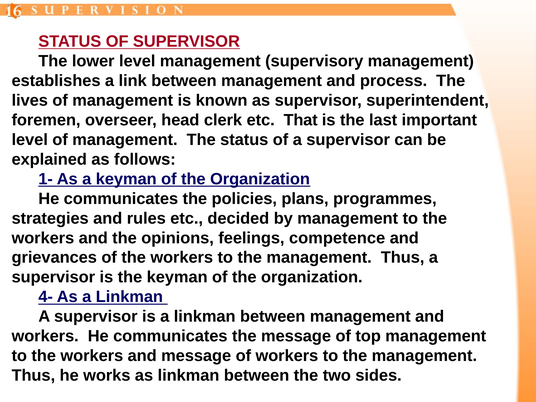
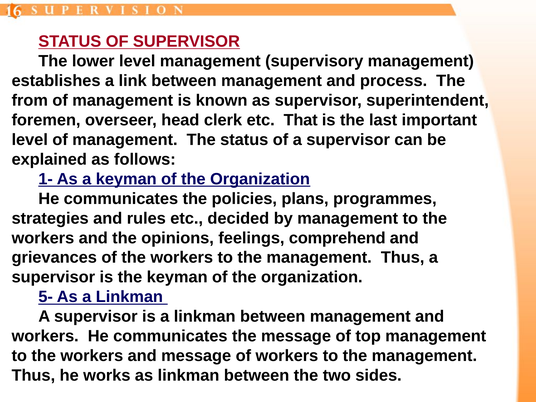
lives: lives -> from (30, 100)
competence: competence -> comprehend (337, 238)
4-: 4- -> 5- (46, 297)
